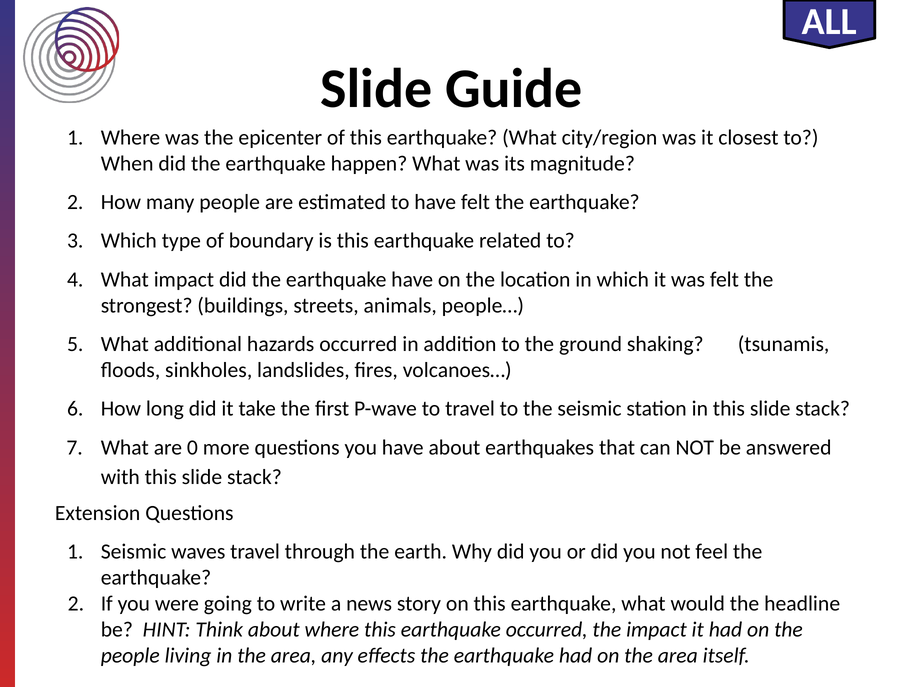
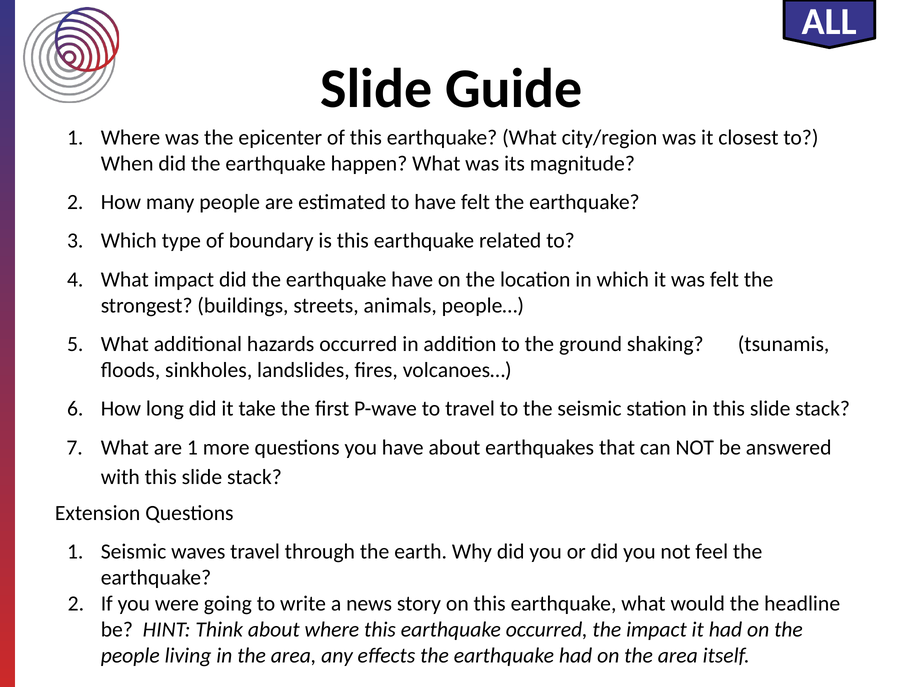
are 0: 0 -> 1 (192, 447)
